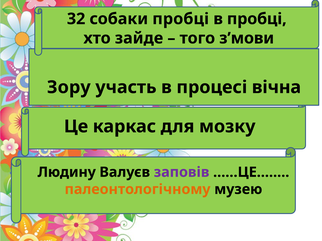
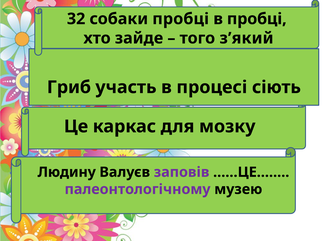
з’мови: з’мови -> з’який (247, 38)
Зору: Зору -> Гриб (69, 87)
вічна: вічна -> сіють (276, 87)
палеонтологічному colour: orange -> purple (138, 190)
